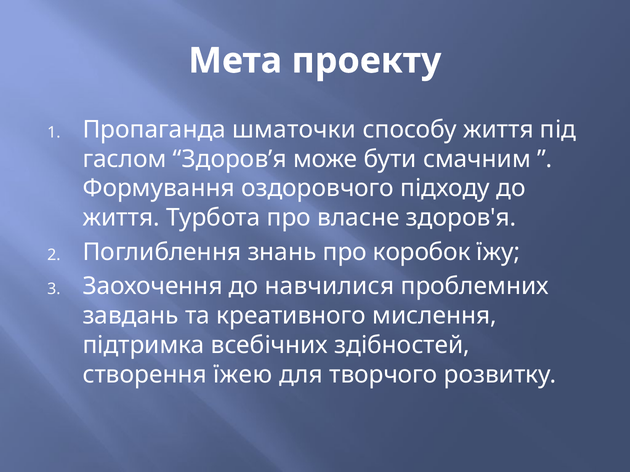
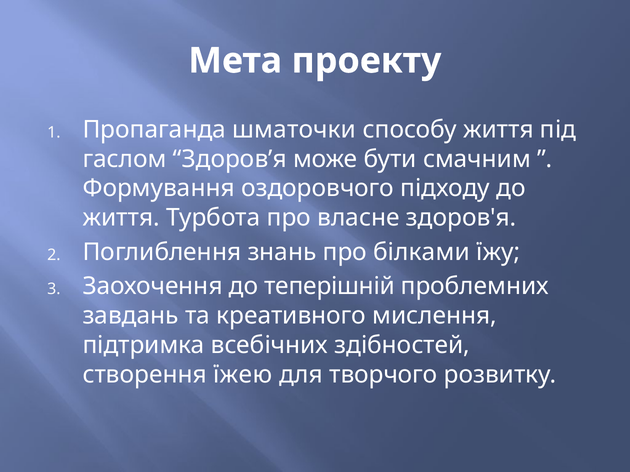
коробок: коробок -> білками (422, 252)
навчилися: навчилися -> теперішній (330, 287)
